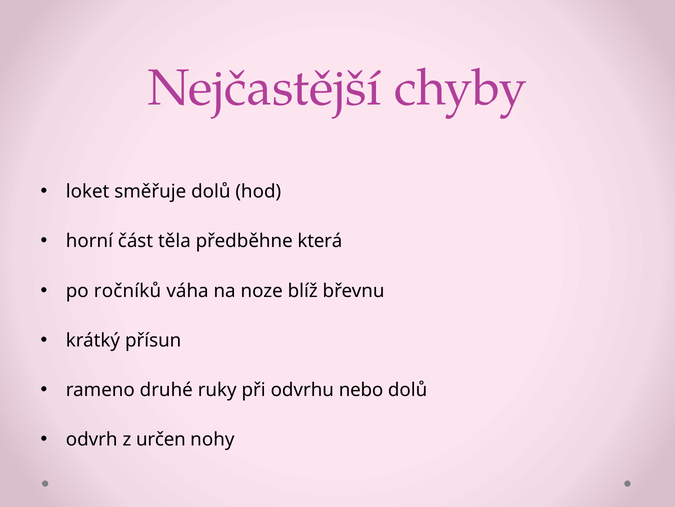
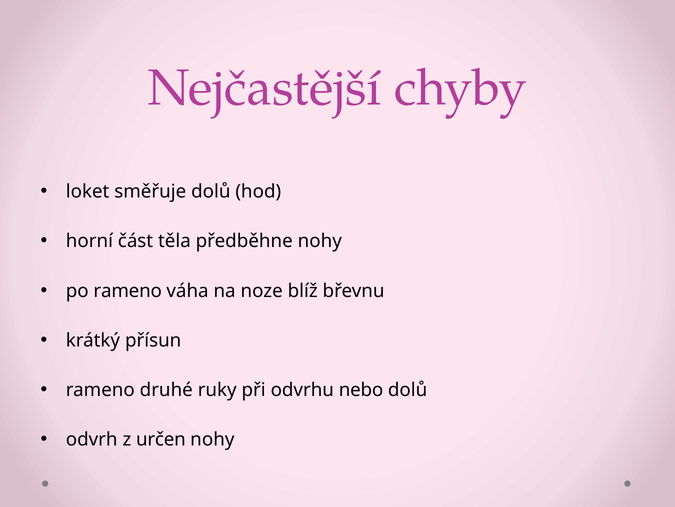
předběhne která: která -> nohy (320, 241)
po ročníků: ročníků -> rameno (128, 290)
